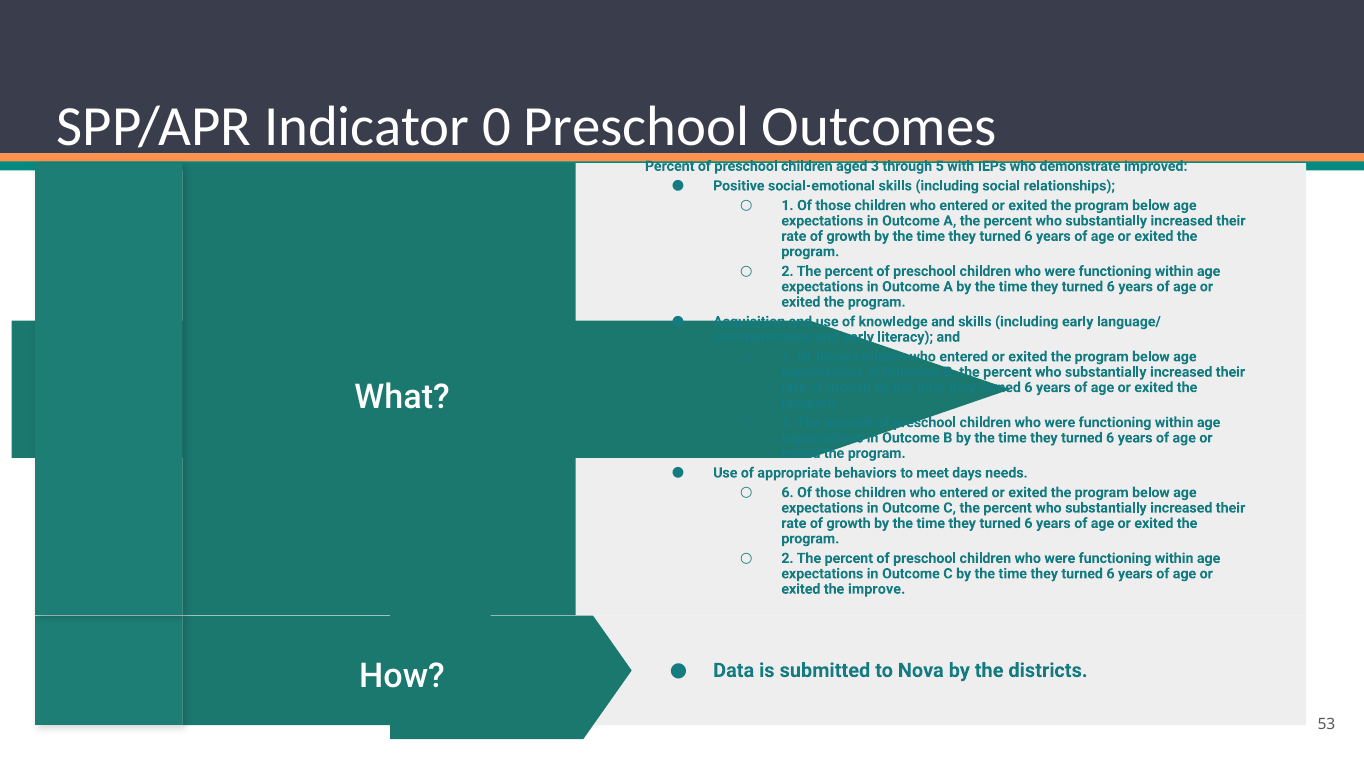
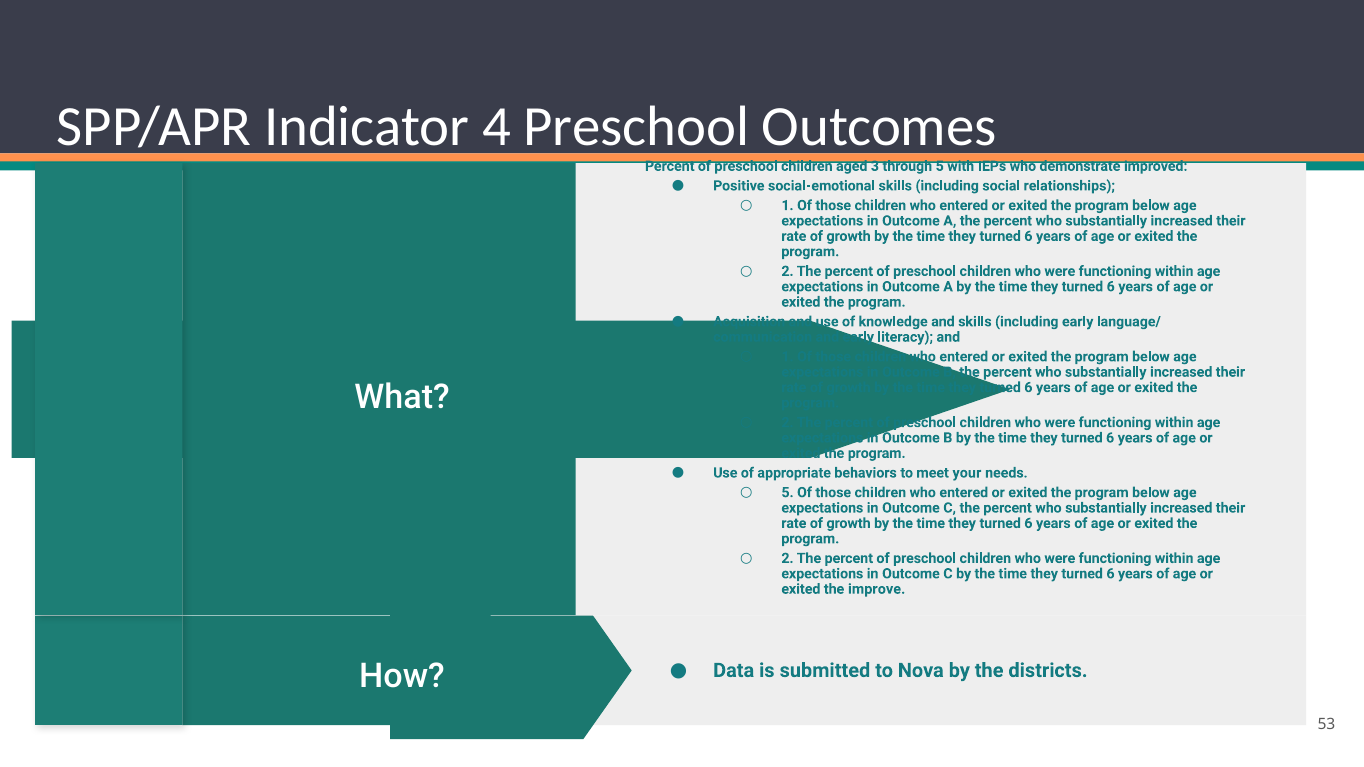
0: 0 -> 4 (497, 127)
days: days -> your (967, 473)
6: 6 -> 5 (788, 493)
